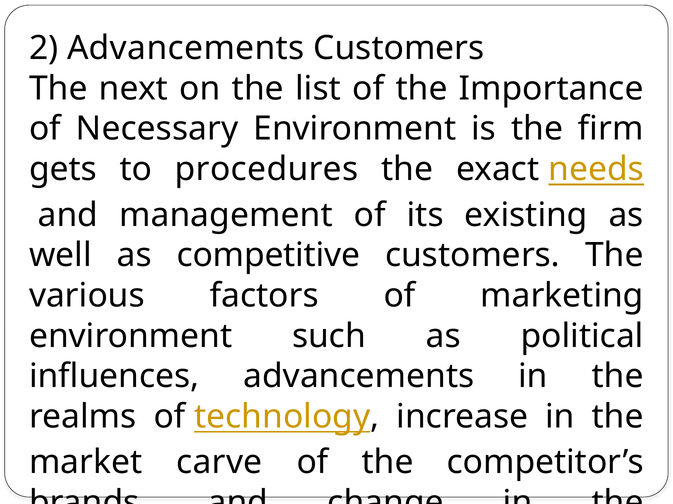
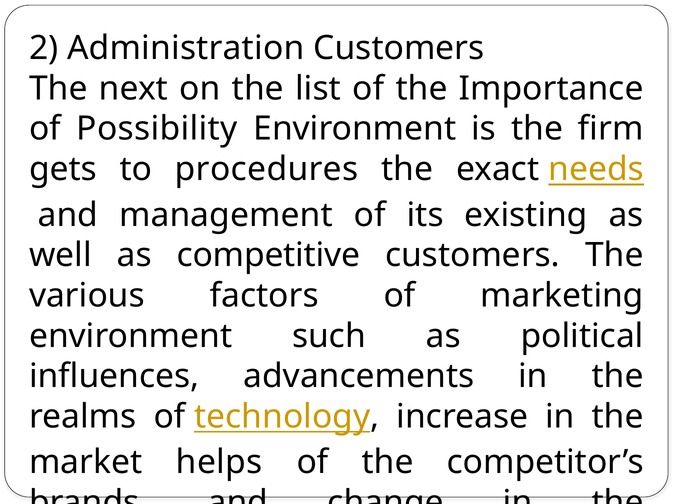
2 Advancements: Advancements -> Administration (186, 48)
Necessary: Necessary -> Possibility (157, 129)
carve: carve -> helps (219, 463)
